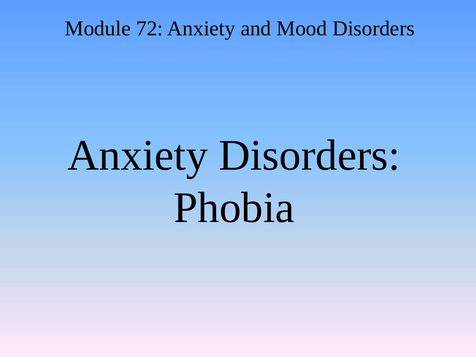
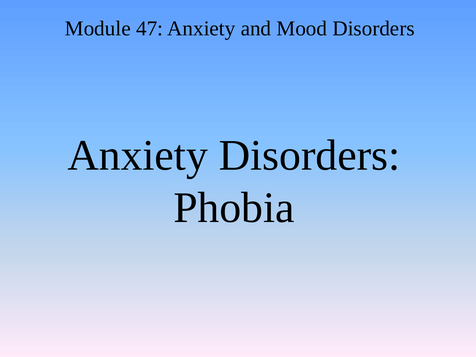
72: 72 -> 47 (150, 28)
